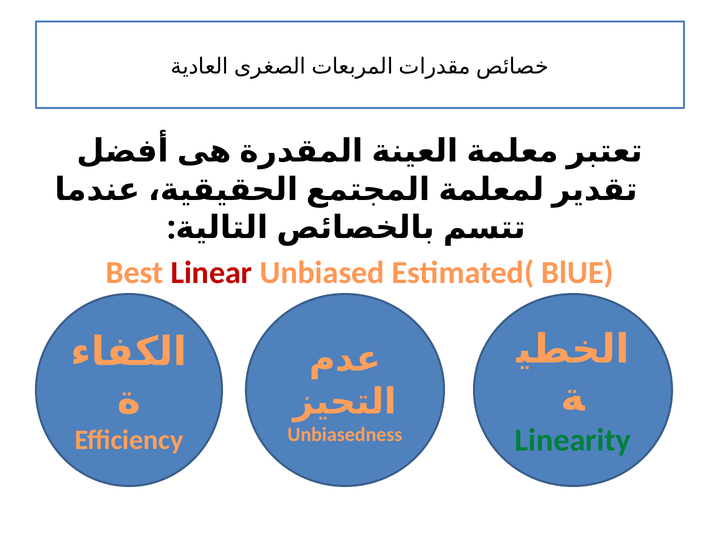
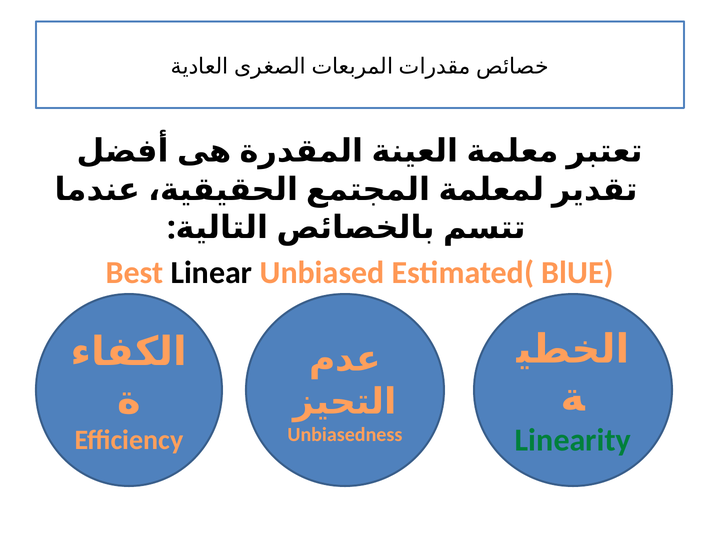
Linear colour: red -> black (211, 273)
